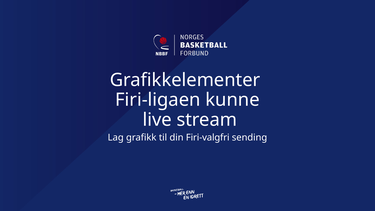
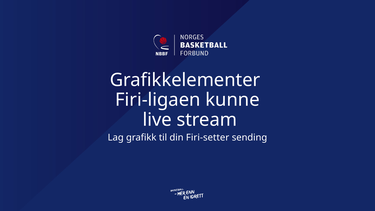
Firi-valgfri: Firi-valgfri -> Firi-setter (208, 138)
